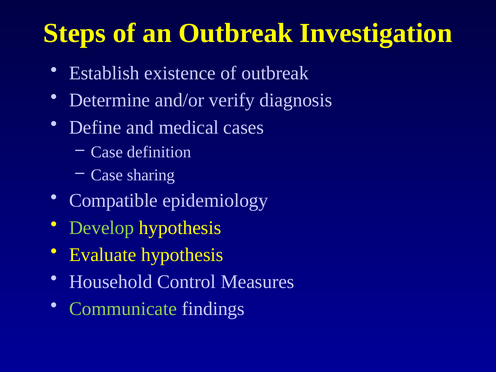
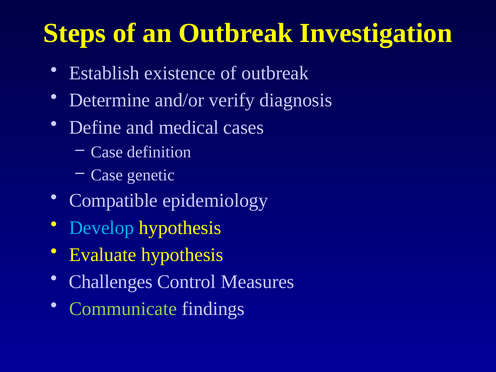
sharing: sharing -> genetic (151, 175)
Develop colour: light green -> light blue (102, 228)
Household: Household -> Challenges (111, 282)
